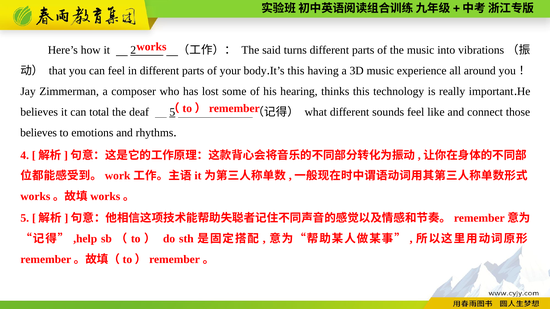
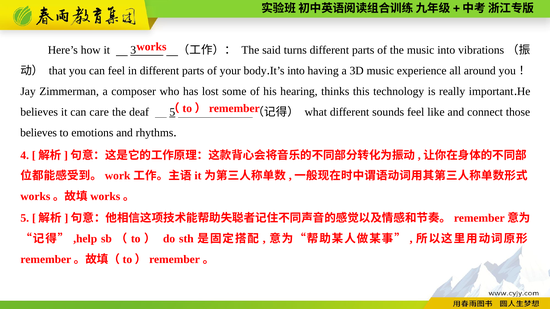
2: 2 -> 3 (133, 50)
this: this -> into (296, 71)
total: total -> care (99, 112)
